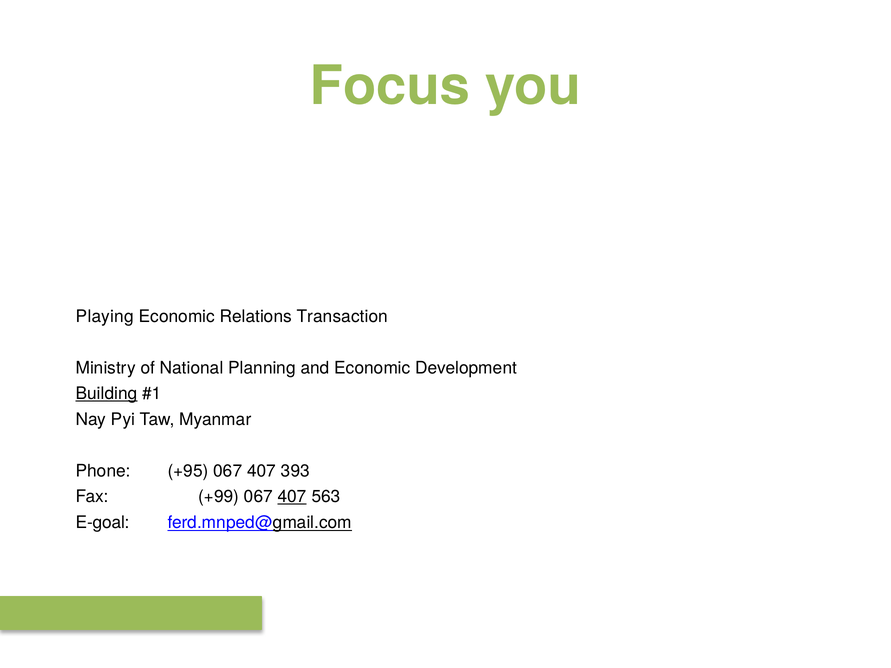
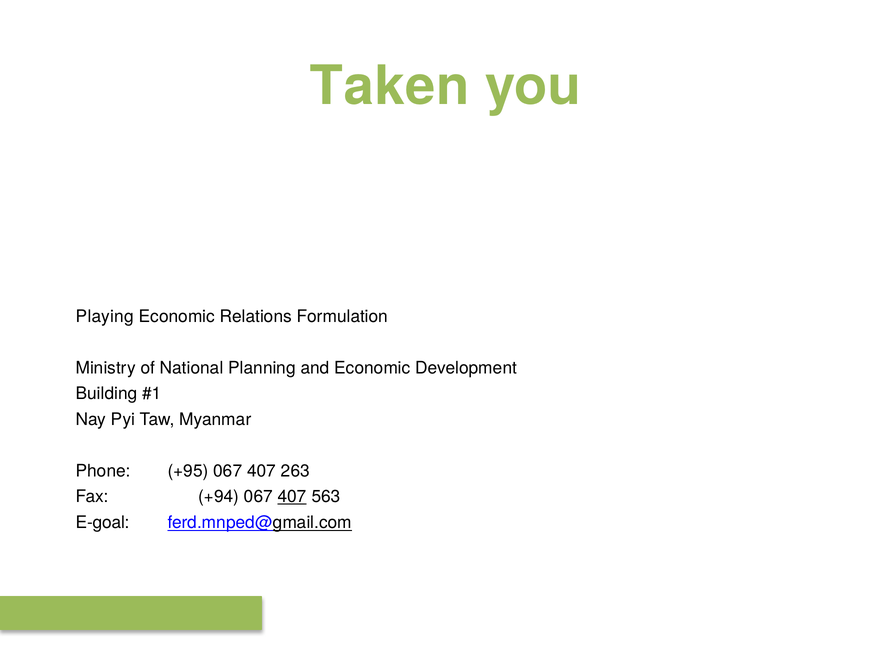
Focus: Focus -> Taken (390, 86)
Transaction: Transaction -> Formulation (342, 317)
Building underline: present -> none (107, 394)
393: 393 -> 263 (295, 471)
+99: +99 -> +94 (219, 497)
